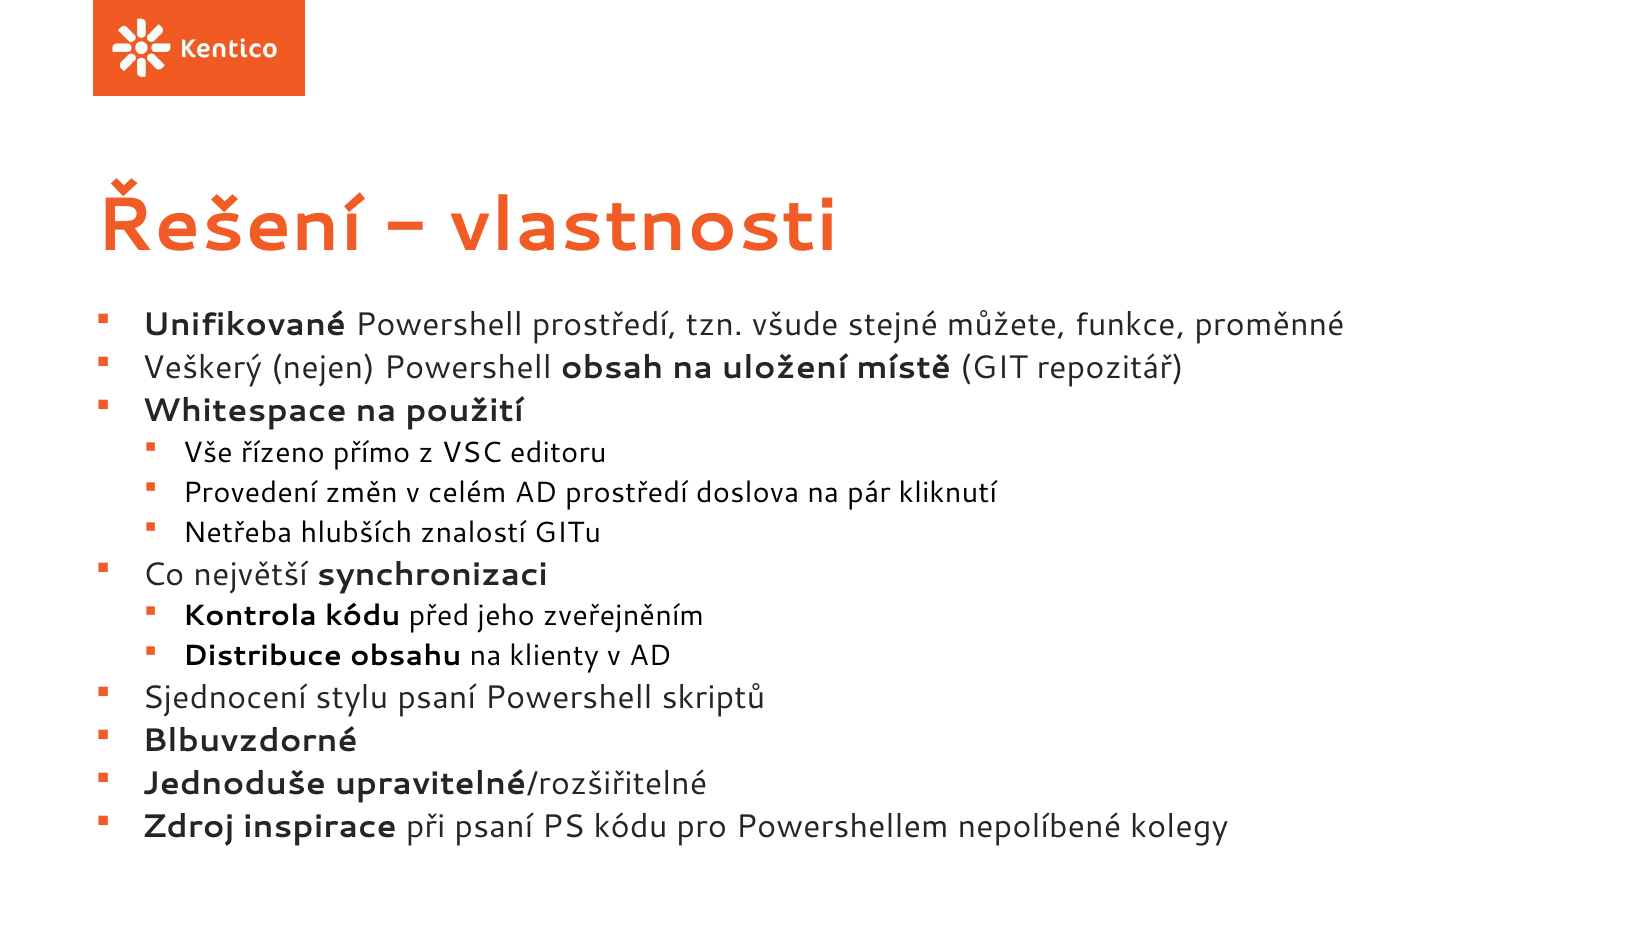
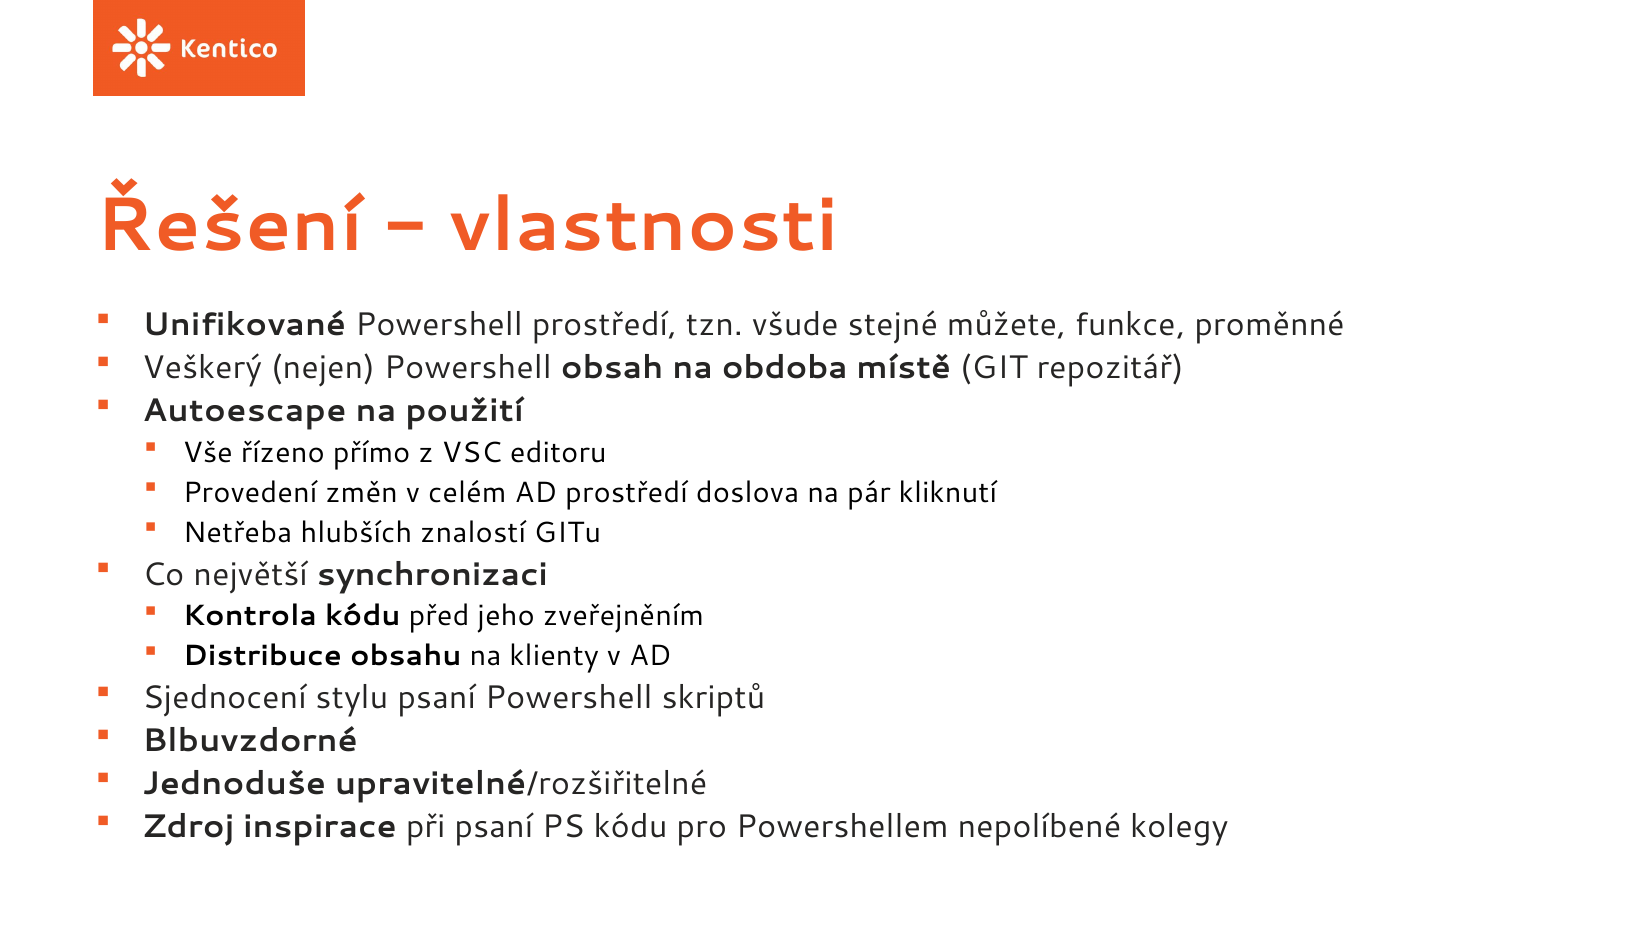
uložení: uložení -> obdoba (785, 368)
Whitespace: Whitespace -> Autoescape (244, 411)
